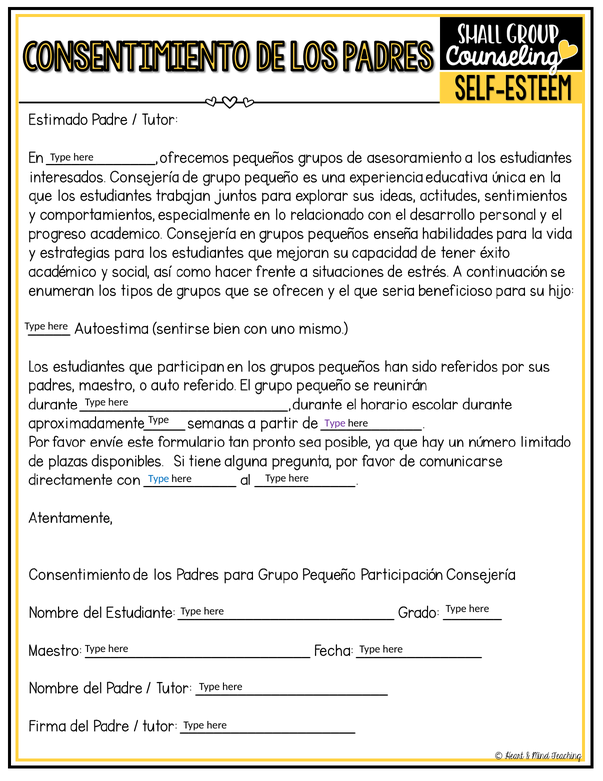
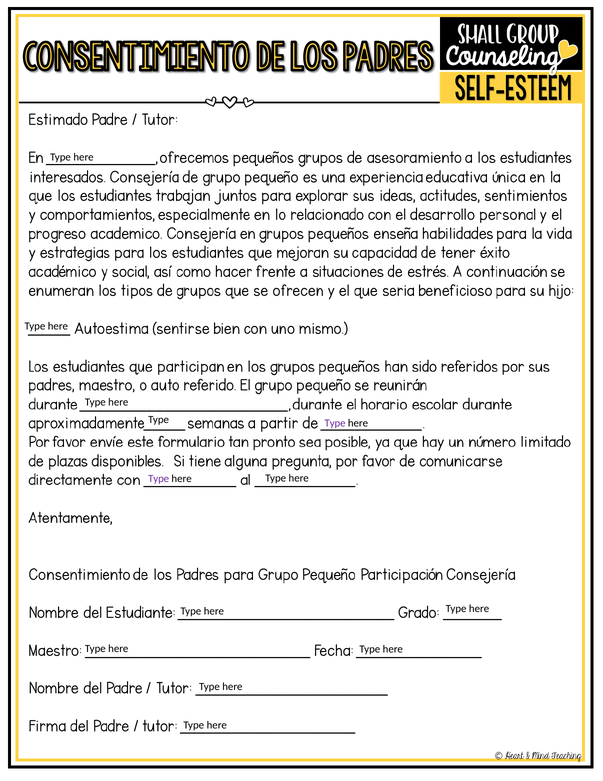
Type colour: blue -> purple (159, 478)
